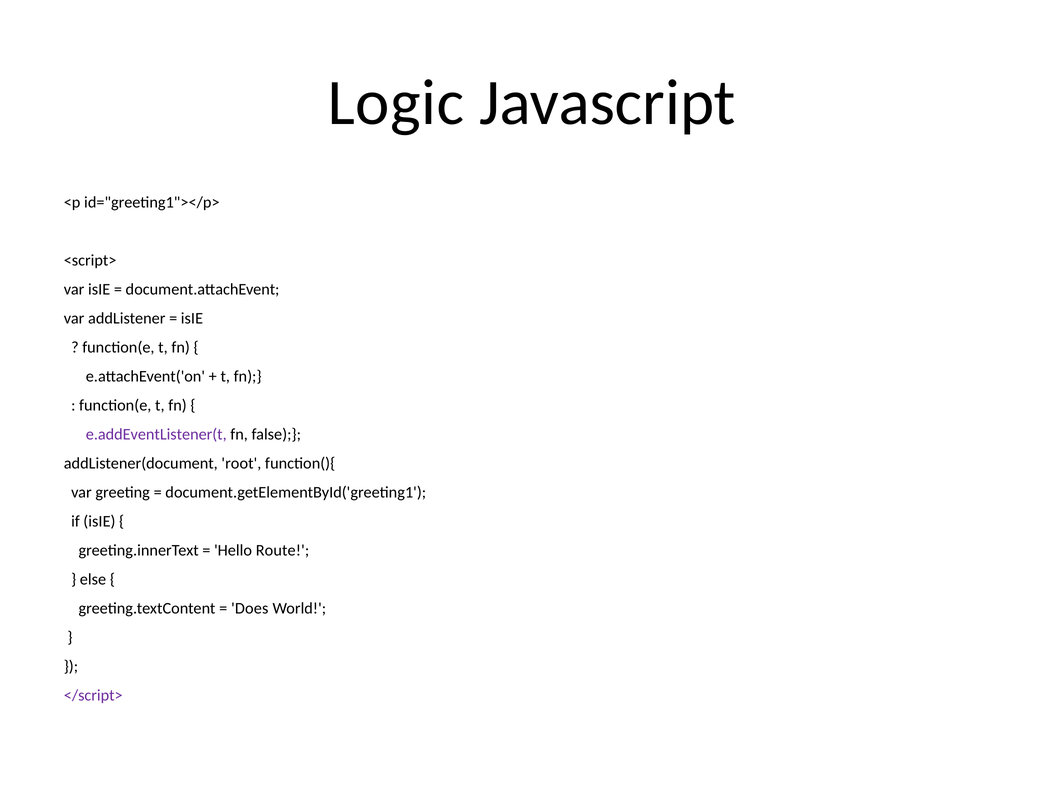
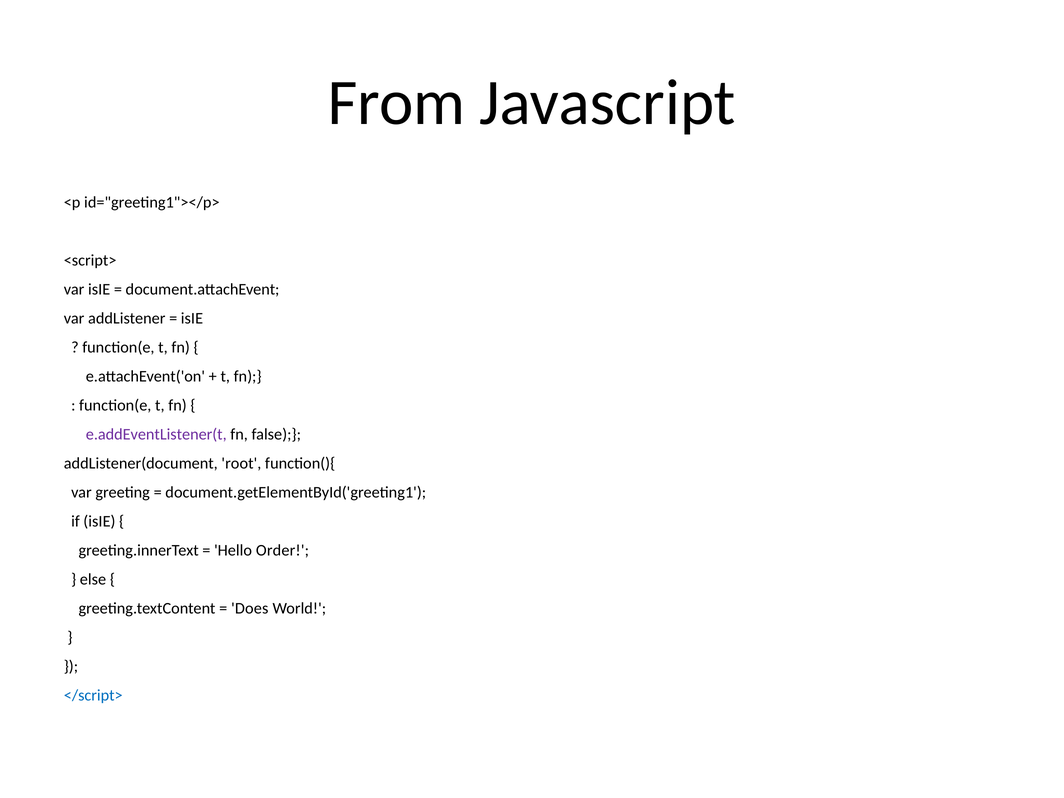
Logic: Logic -> From (396, 103)
Route: Route -> Order (282, 550)
</script> colour: purple -> blue (93, 695)
